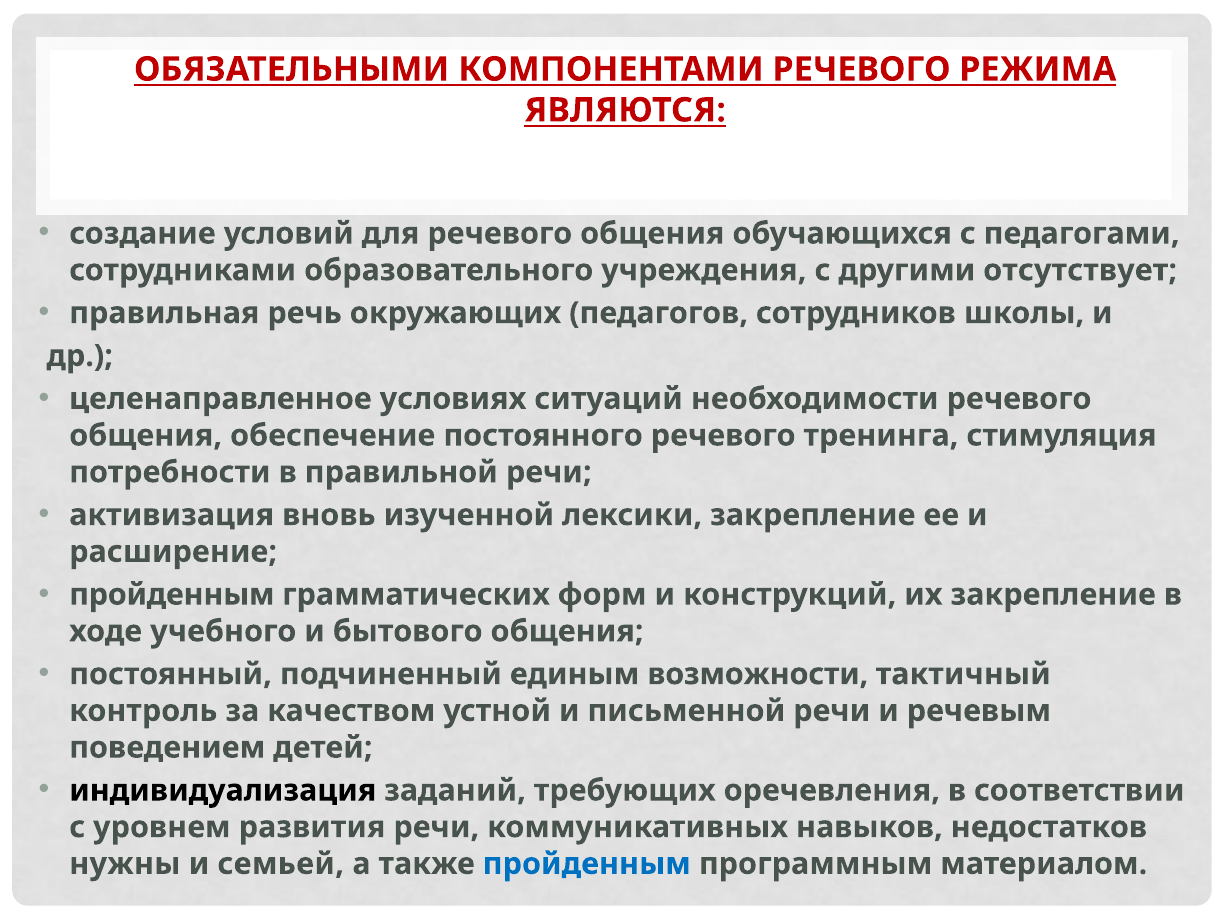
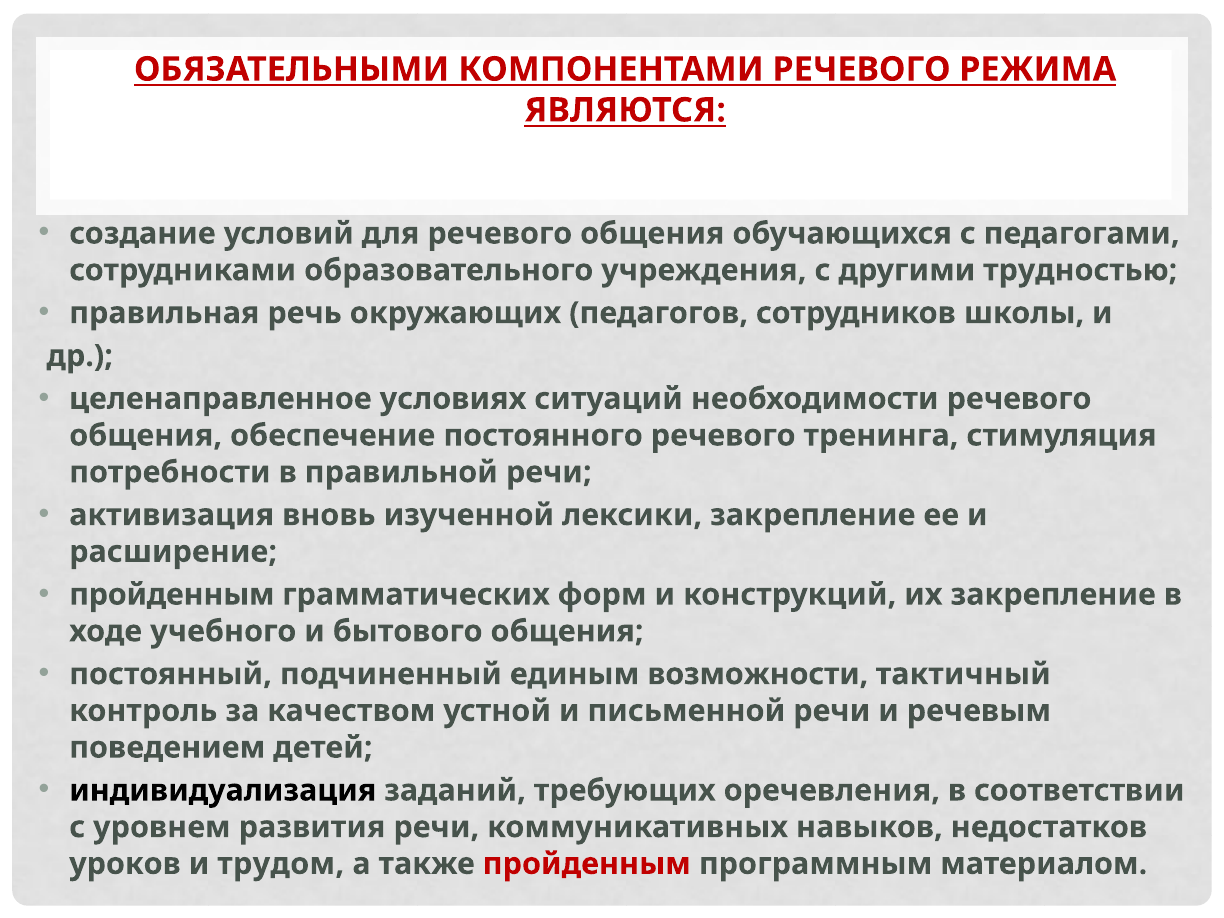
отсутствует: отсутствует -> трудностью (1080, 270)
нужны: нужны -> уроков (125, 864)
семьей: семьей -> трудом (281, 864)
пройденным colour: blue -> red (587, 864)
